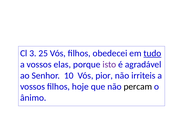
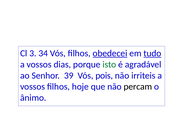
25: 25 -> 34 (43, 53)
obedecei underline: none -> present (110, 53)
elas: elas -> dias (62, 65)
isto colour: purple -> green (109, 65)
10: 10 -> 39 (69, 76)
pior: pior -> pois (104, 76)
